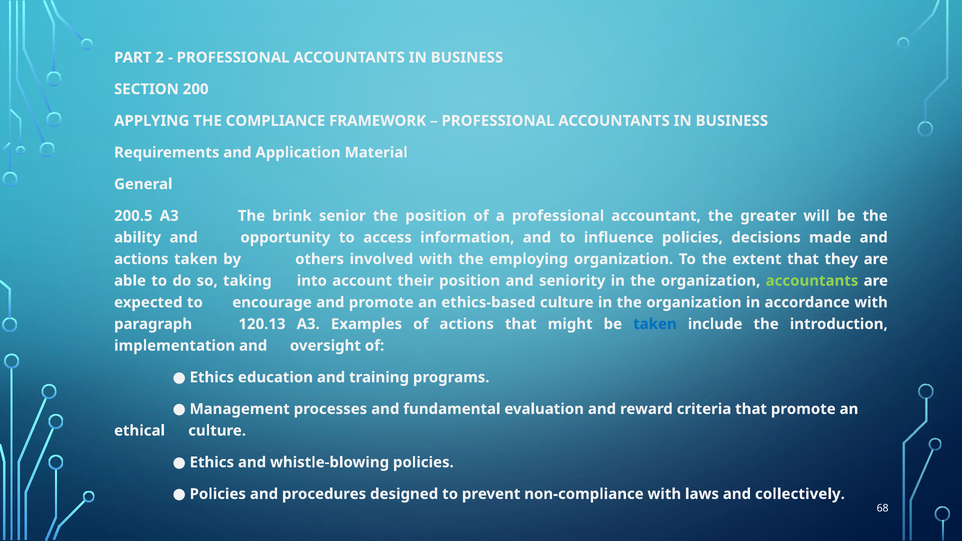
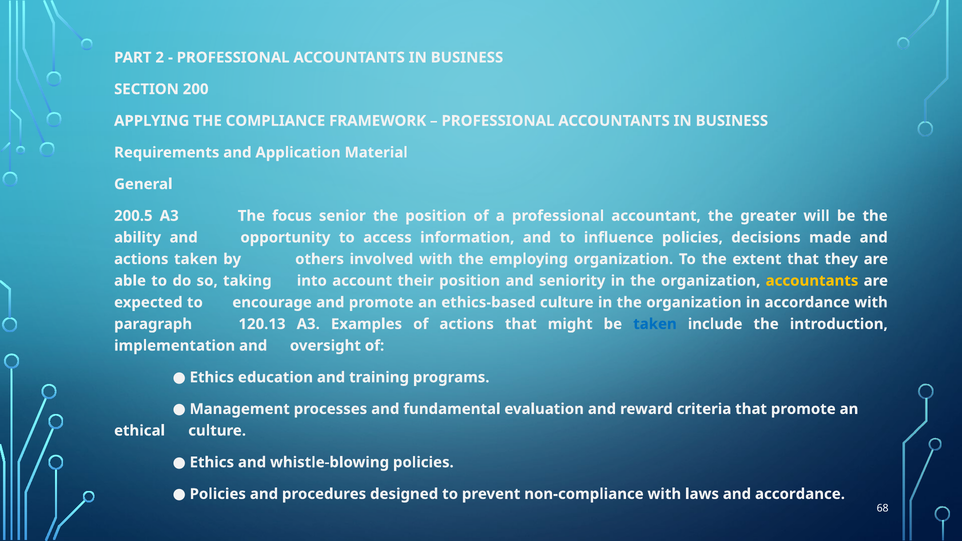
brink: brink -> focus (292, 216)
accountants colour: light green -> yellow (812, 281)
and collectively: collectively -> accordance (800, 494)
